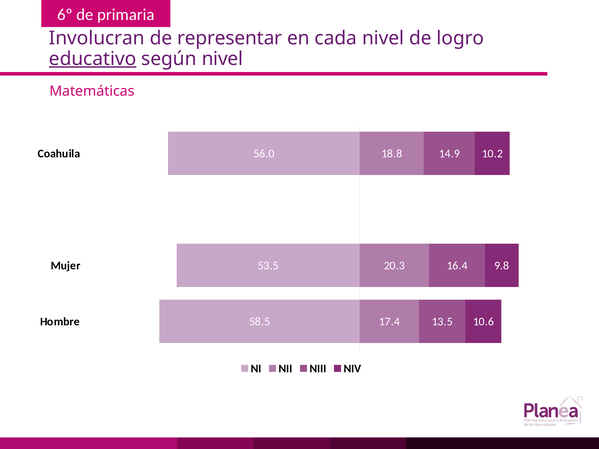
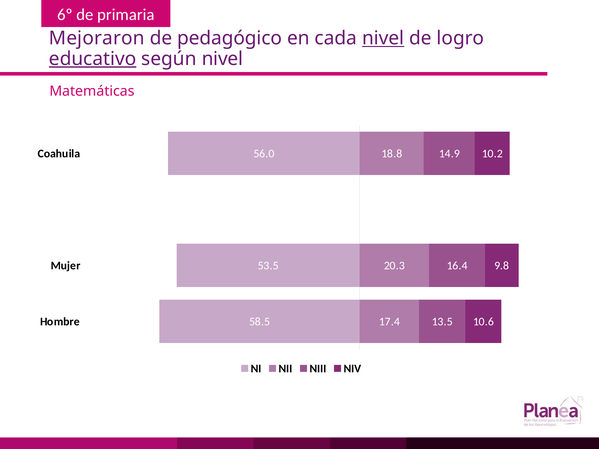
Involucran: Involucran -> Mejoraron (97, 38)
representar: representar -> pedagógico (230, 38)
nivel underline: none -> present (383, 38)
